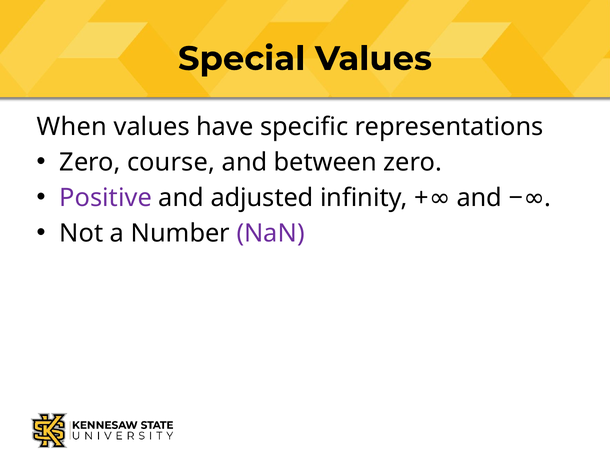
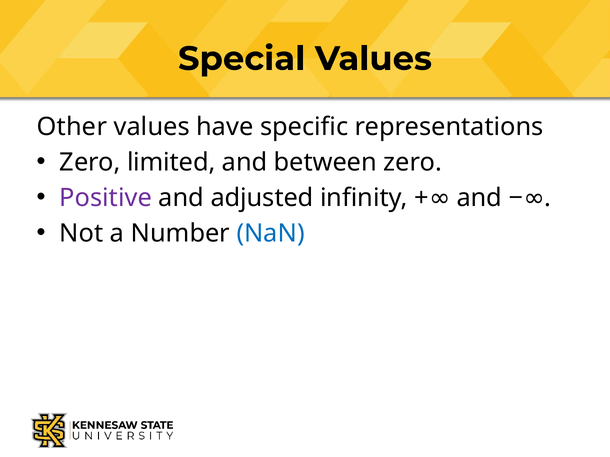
When: When -> Other (72, 127)
course: course -> limited (171, 162)
NaN colour: purple -> blue (271, 234)
